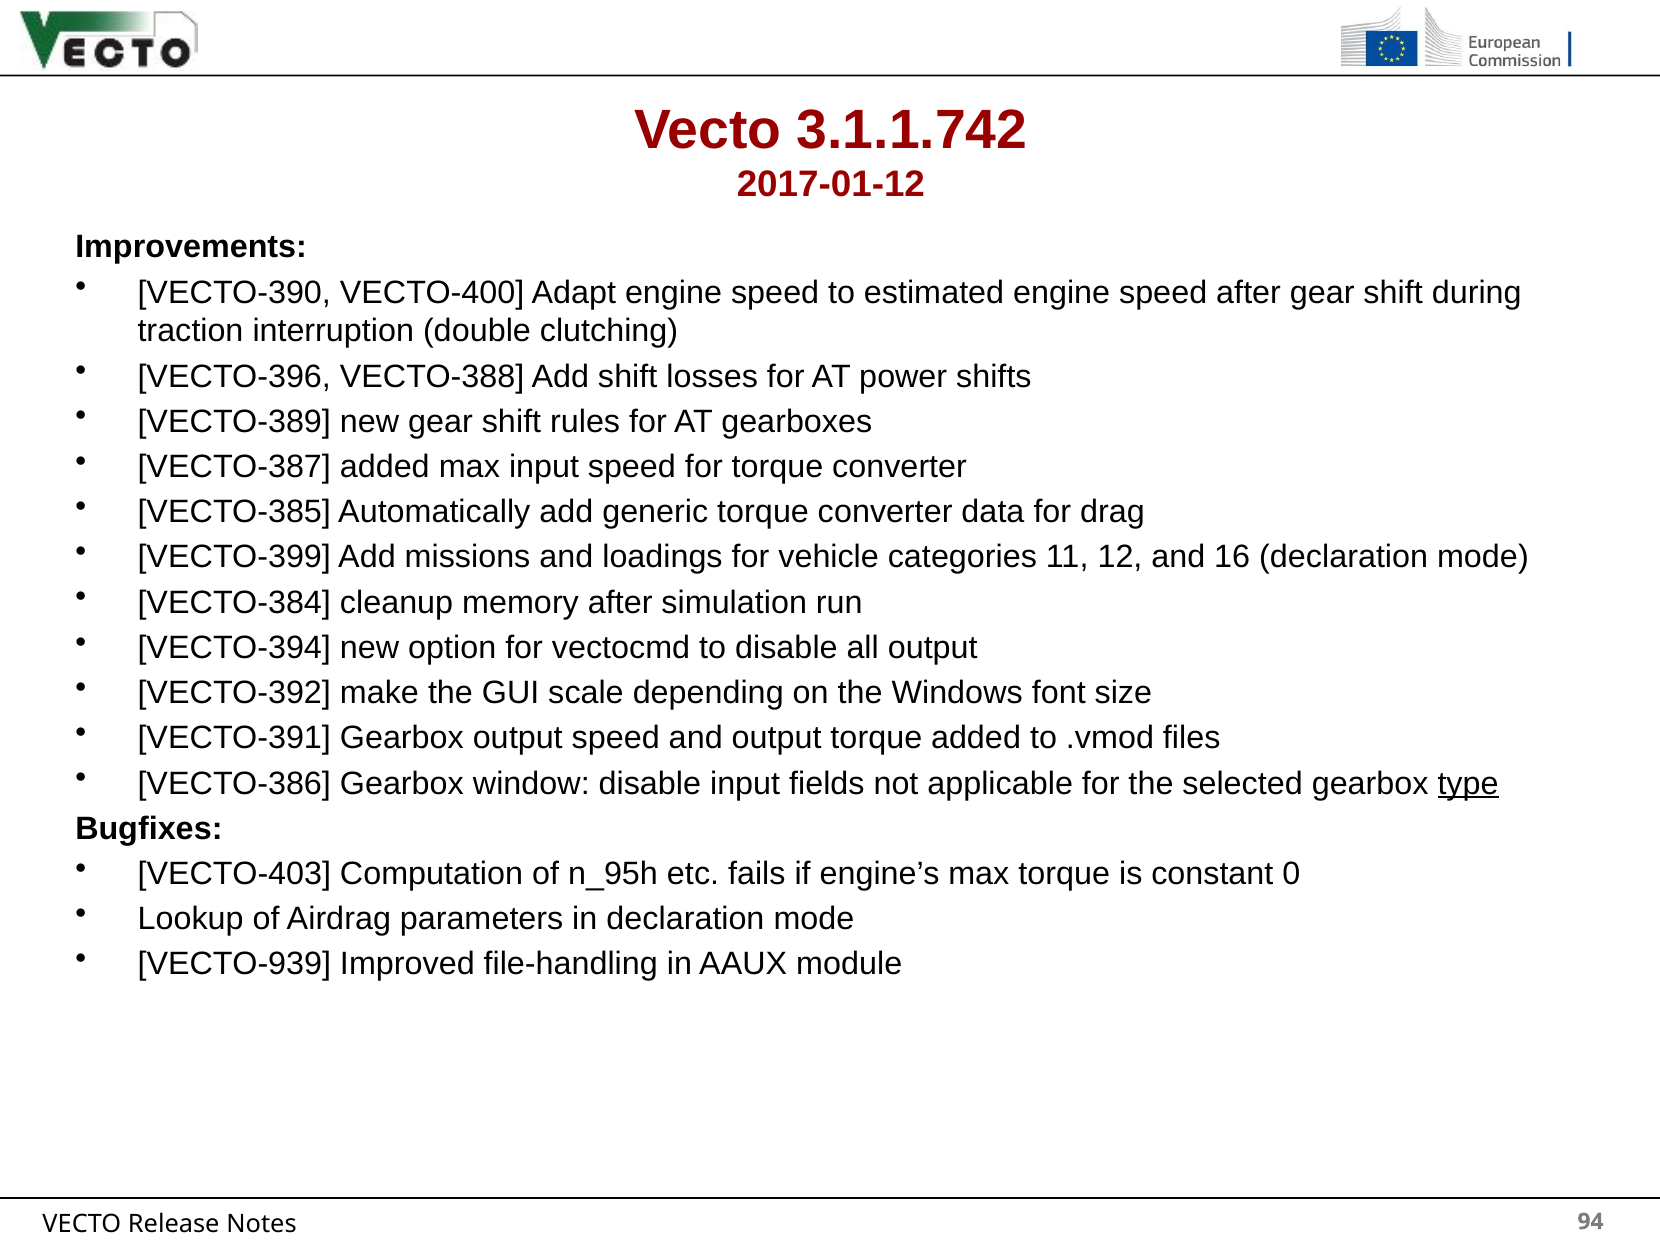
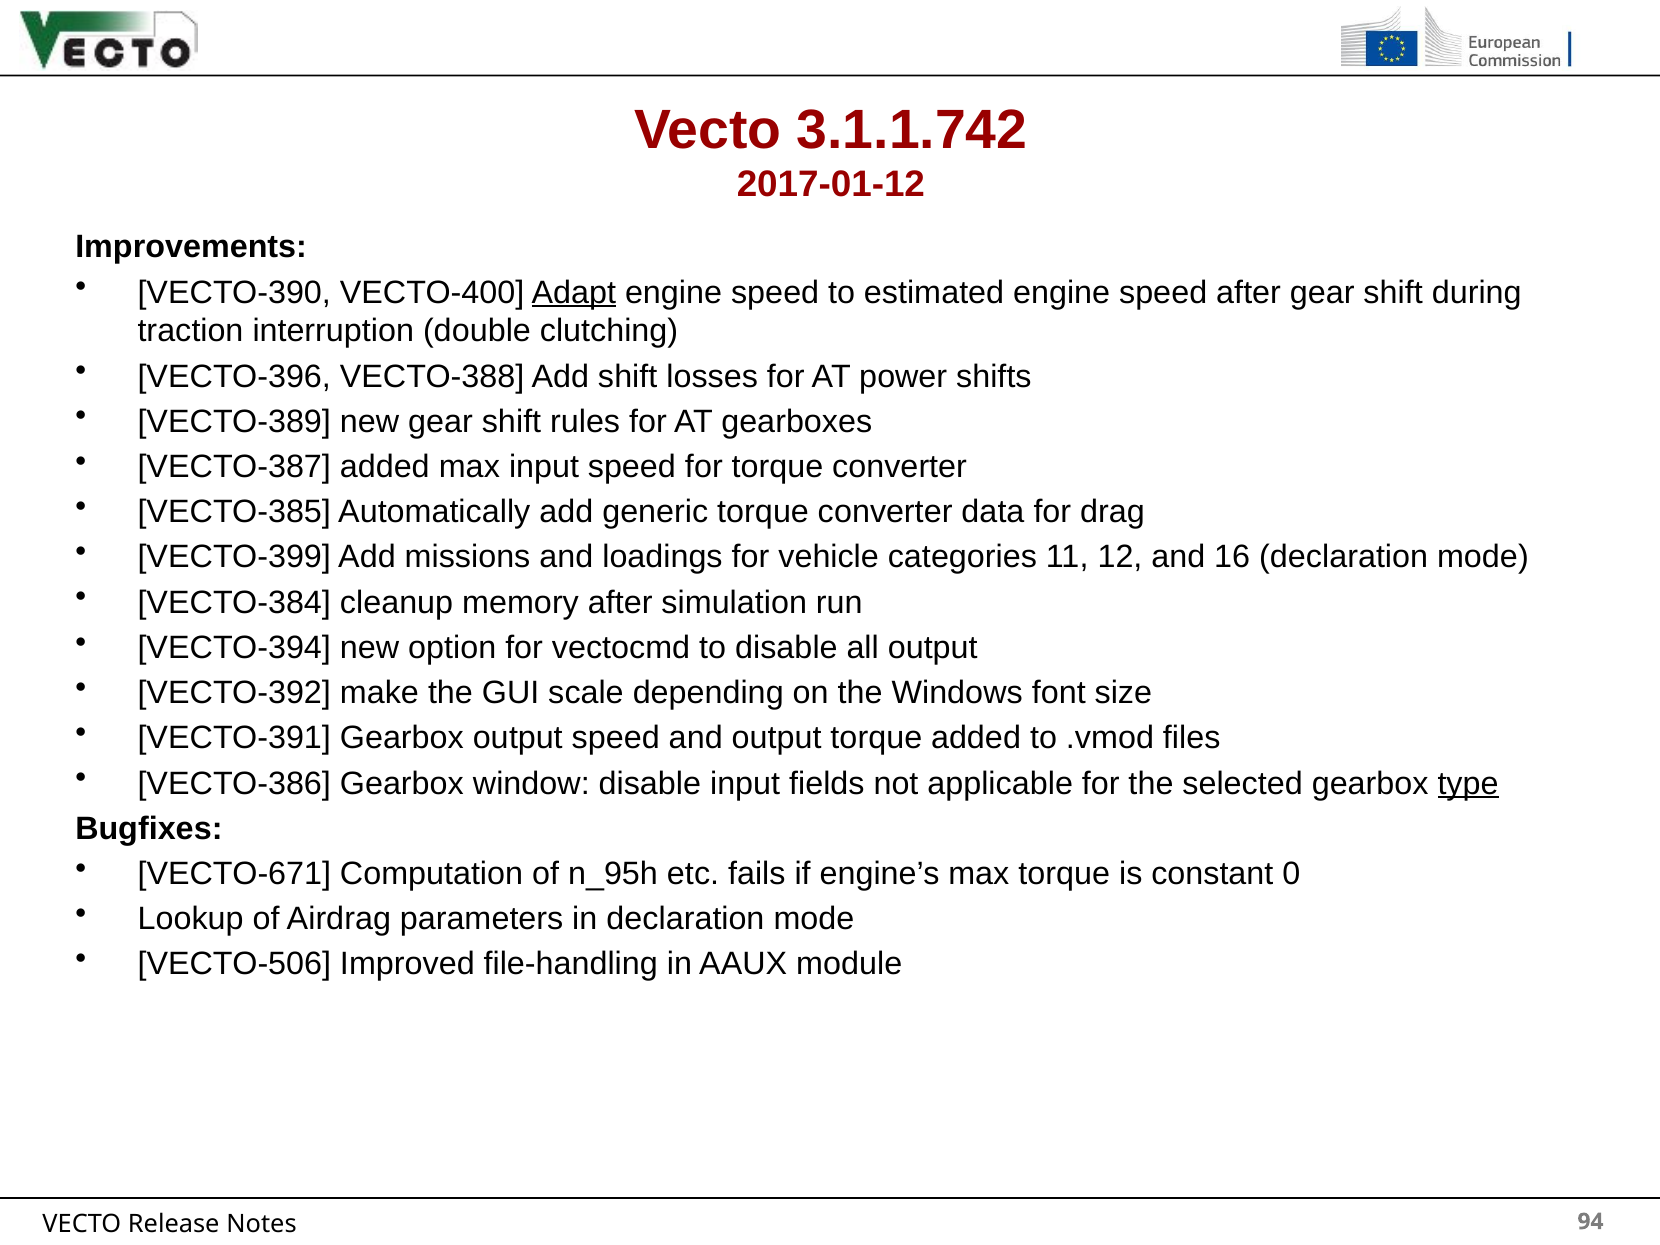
Adapt underline: none -> present (574, 292)
VECTO-403: VECTO-403 -> VECTO-671 (234, 874)
VECTO-939: VECTO-939 -> VECTO-506 (234, 964)
